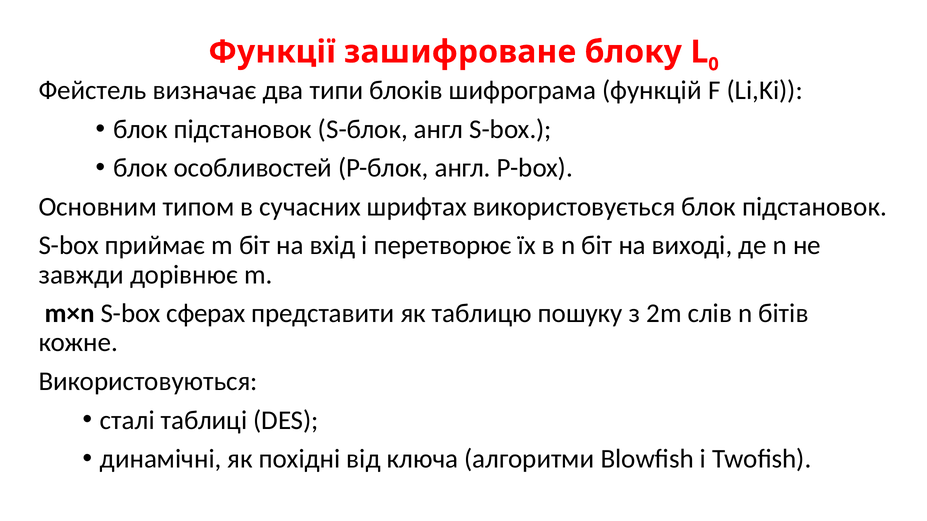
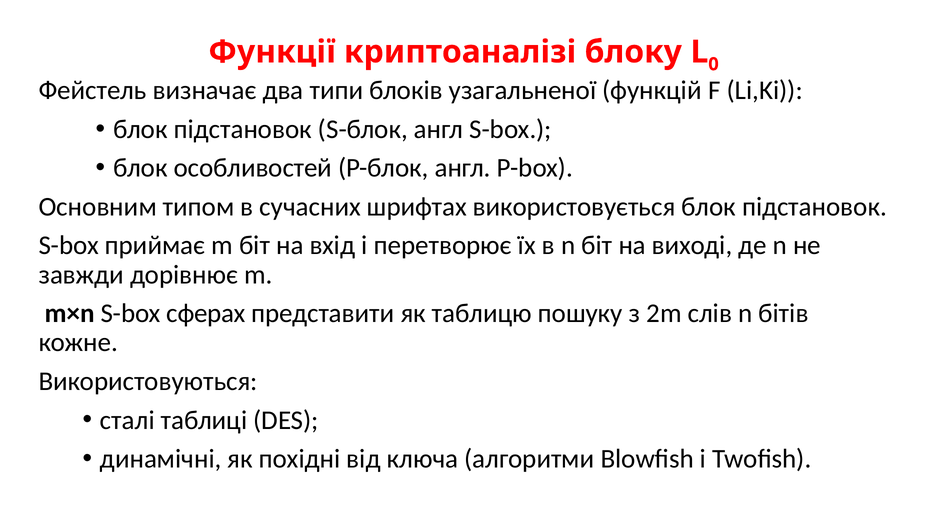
зашифроване: зашифроване -> криптоаналізі (460, 52)
шифрограма: шифрограма -> узагальненої (523, 90)
